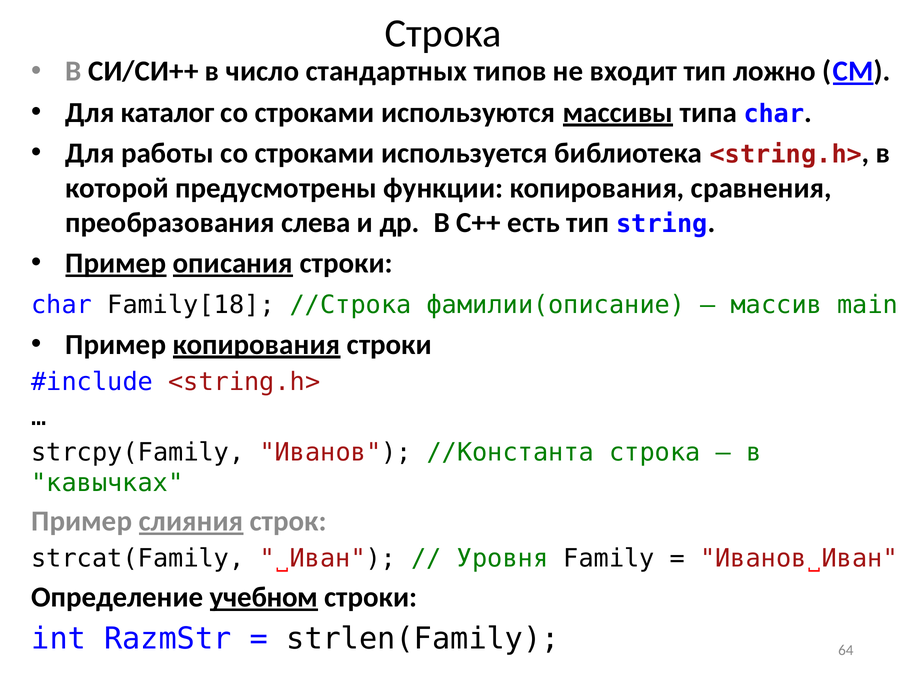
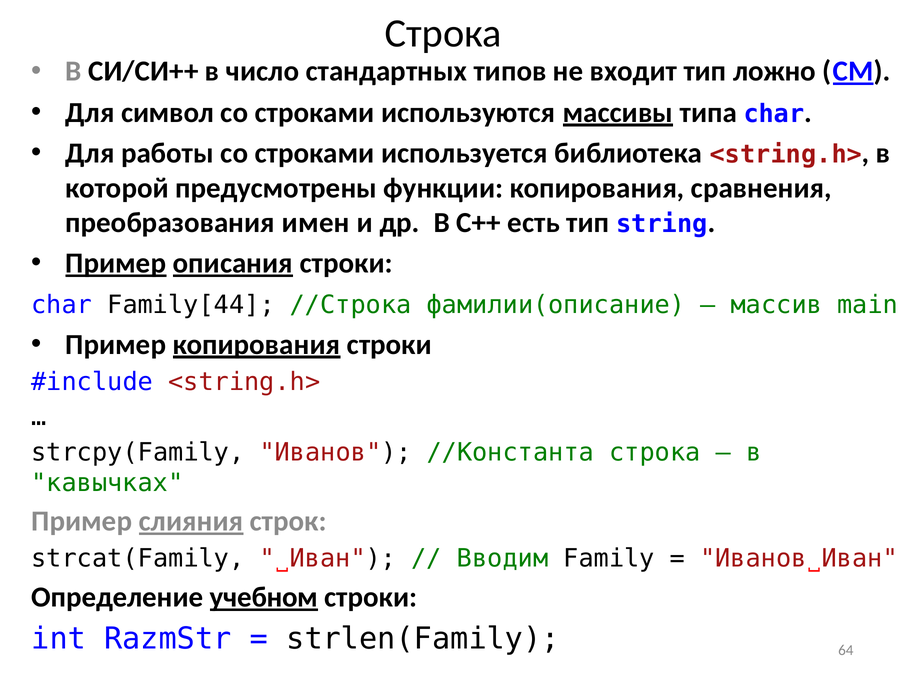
каталог: каталог -> символ (168, 113)
слева: слева -> имен (316, 223)
Family[18: Family[18 -> Family[44 (191, 305)
Уровня: Уровня -> Вводим (503, 559)
